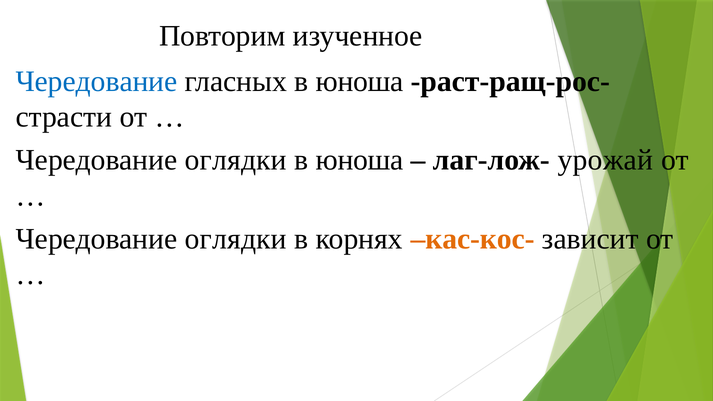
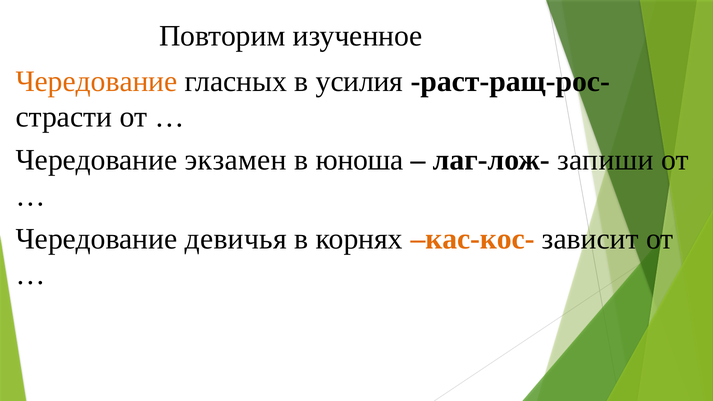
Чередование colour: blue -> orange (97, 81)
гласных в юноша: юноша -> усилия (359, 81)
оглядки: оглядки -> экзамен (236, 160)
урожай: урожай -> запиши (605, 160)
оглядки: оглядки -> девичья (236, 239)
